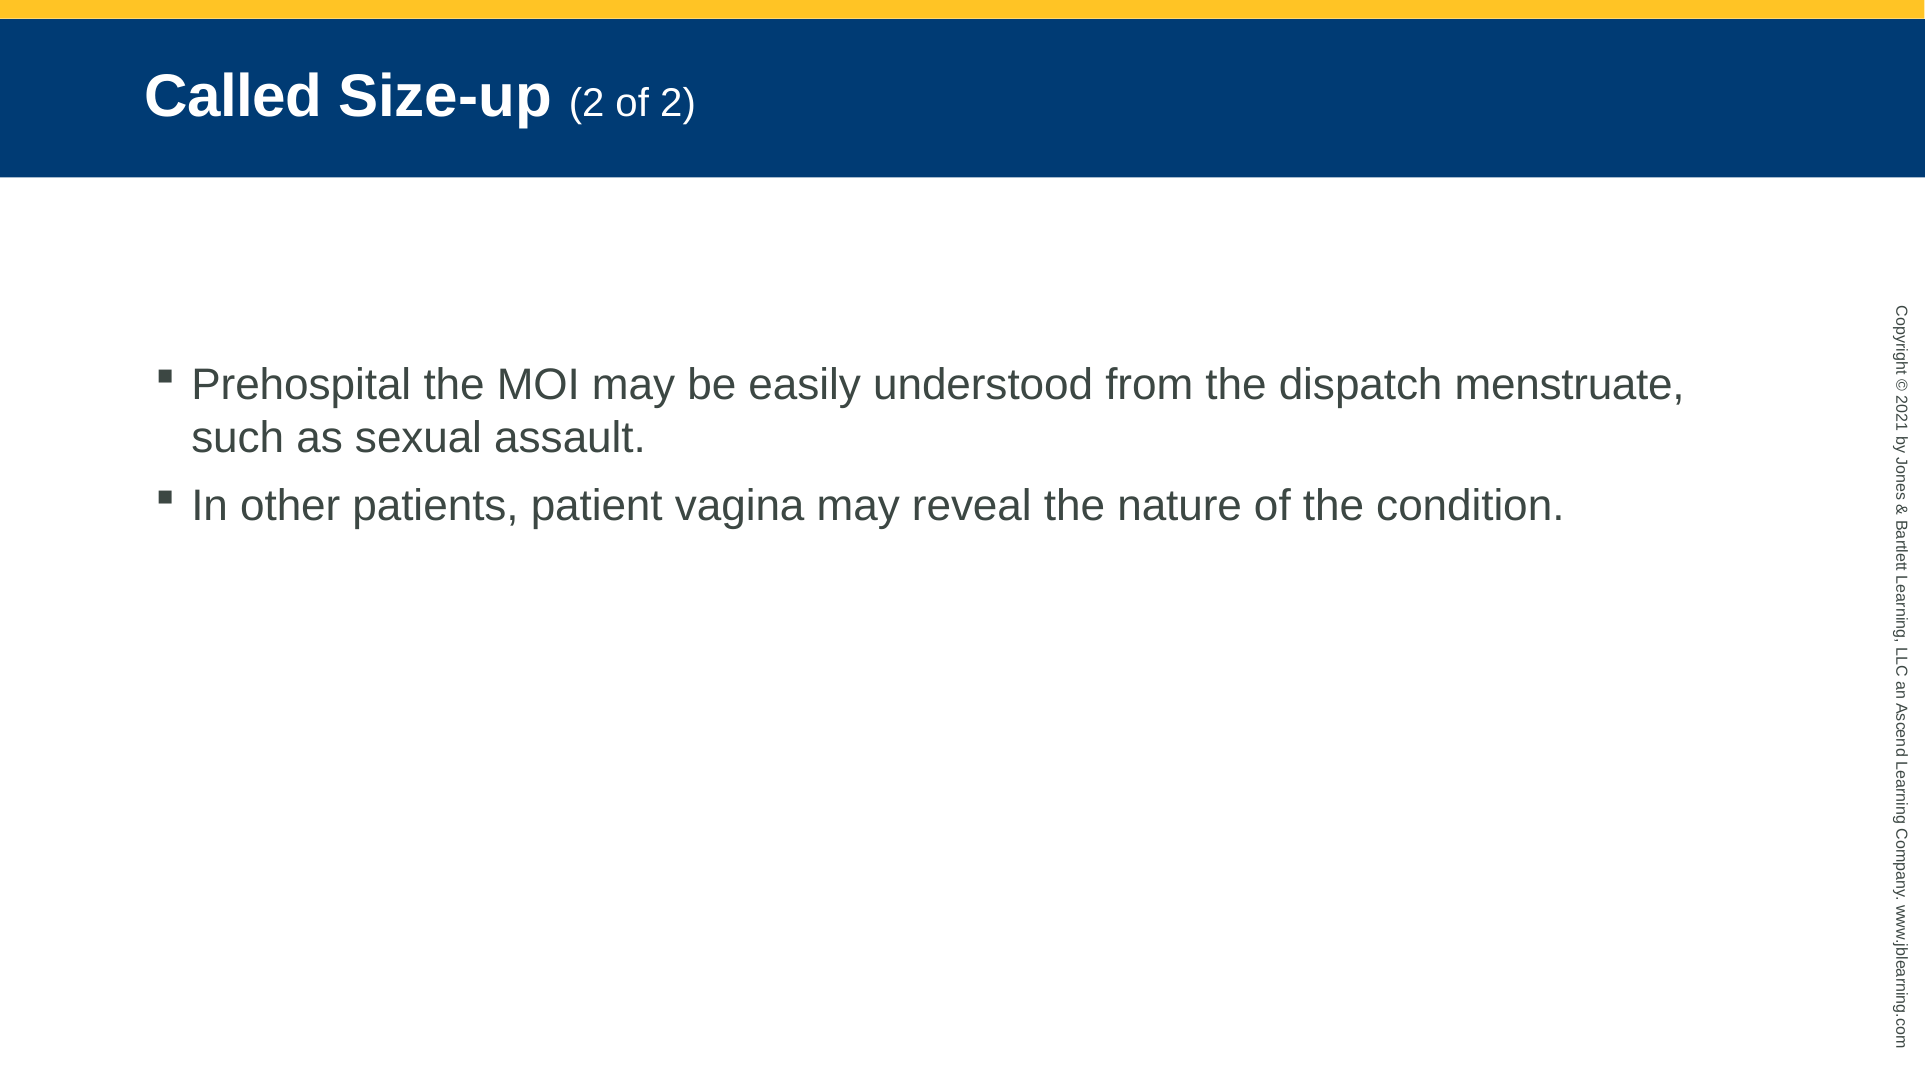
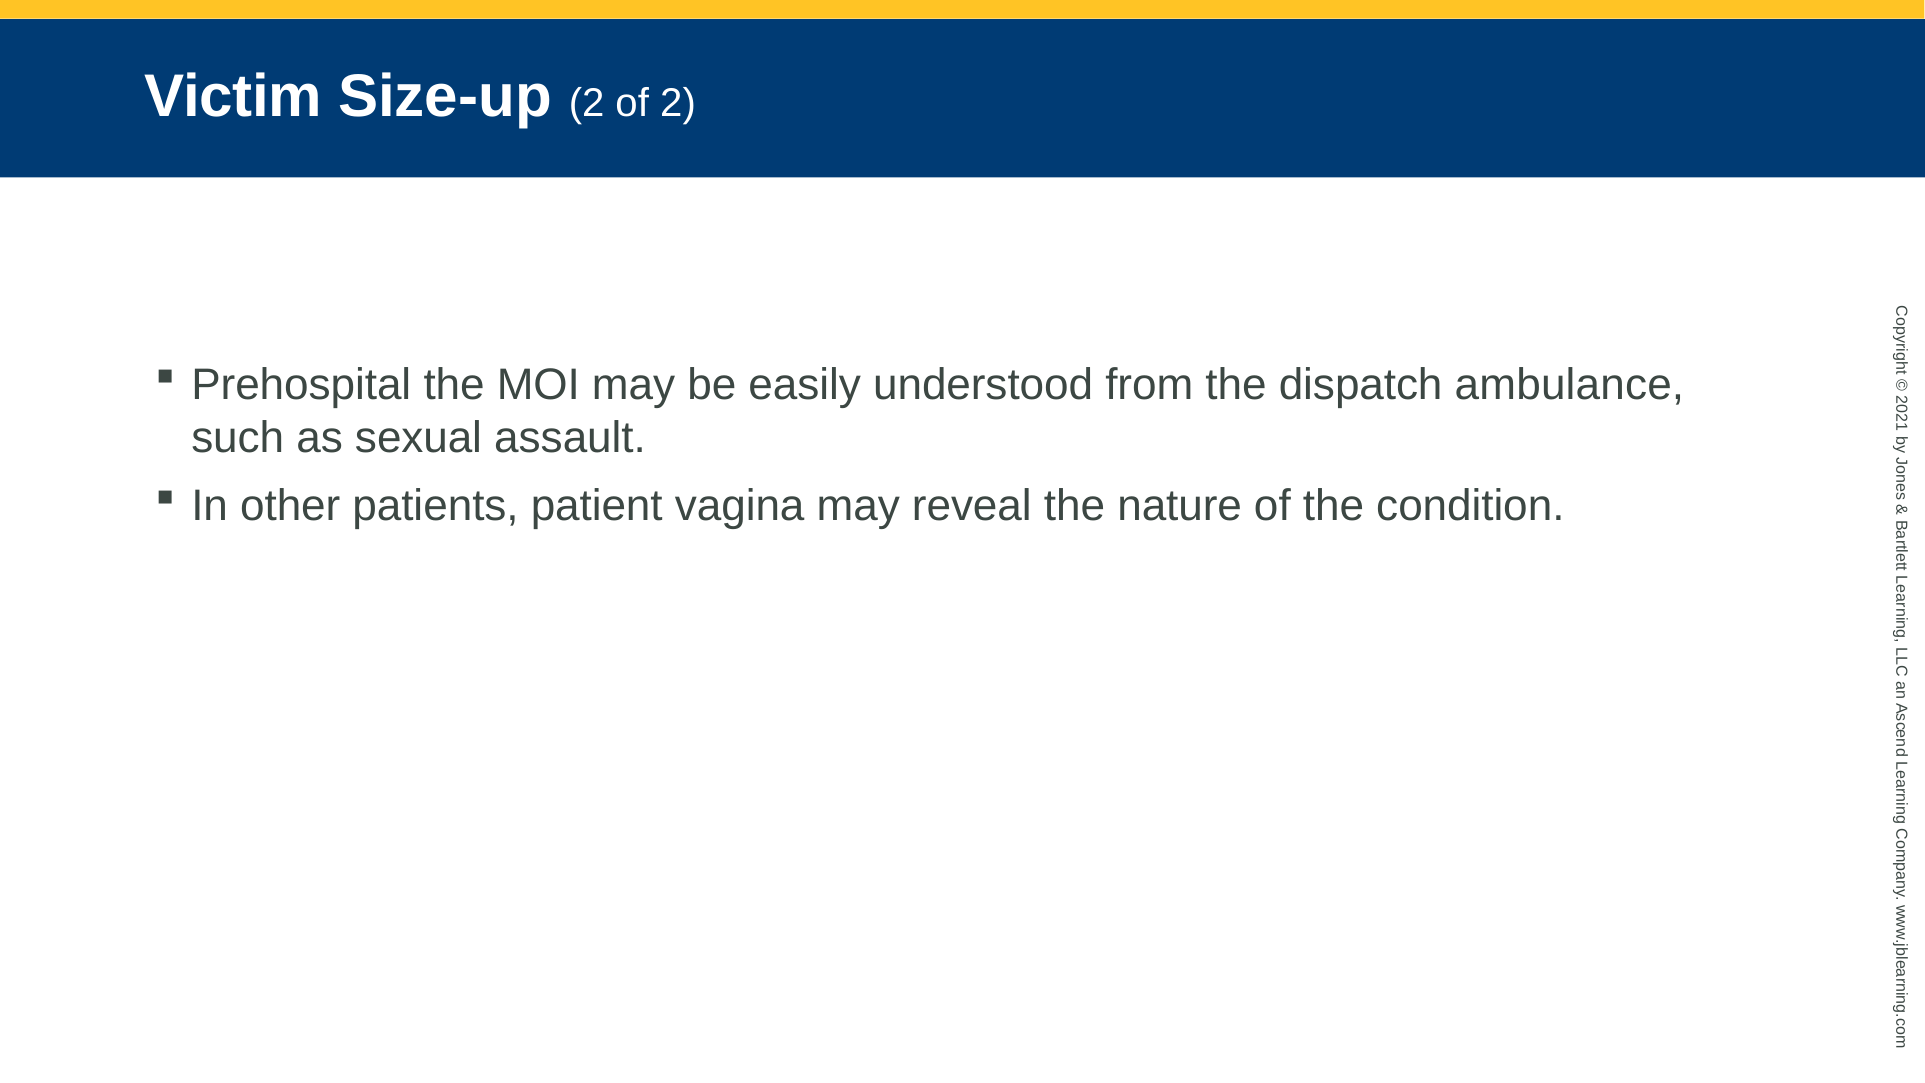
Called: Called -> Victim (233, 97)
menstruate: menstruate -> ambulance (1569, 385)
